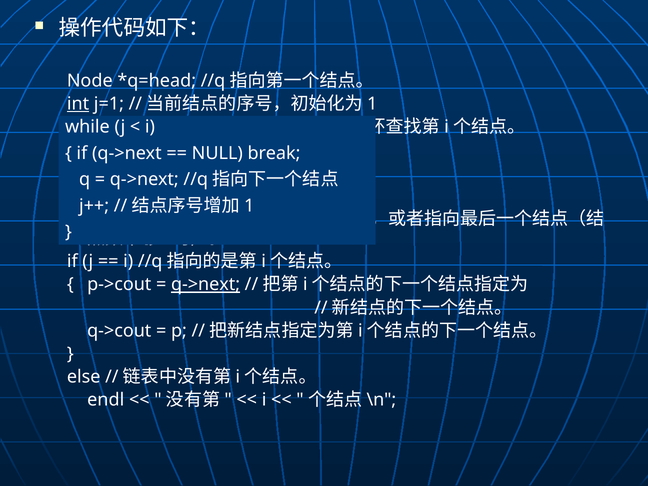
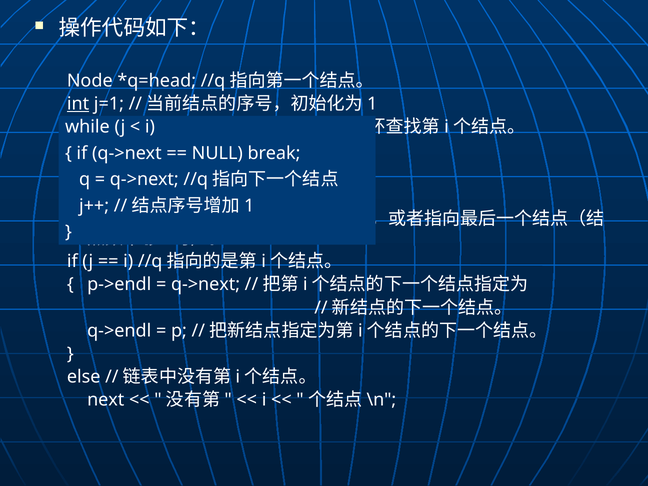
p->cout: p->cout -> p->endl (119, 285)
q->next underline: present -> none (206, 285)
q->cout: q->cout -> q->endl (119, 331)
endl: endl -> next (106, 400)
